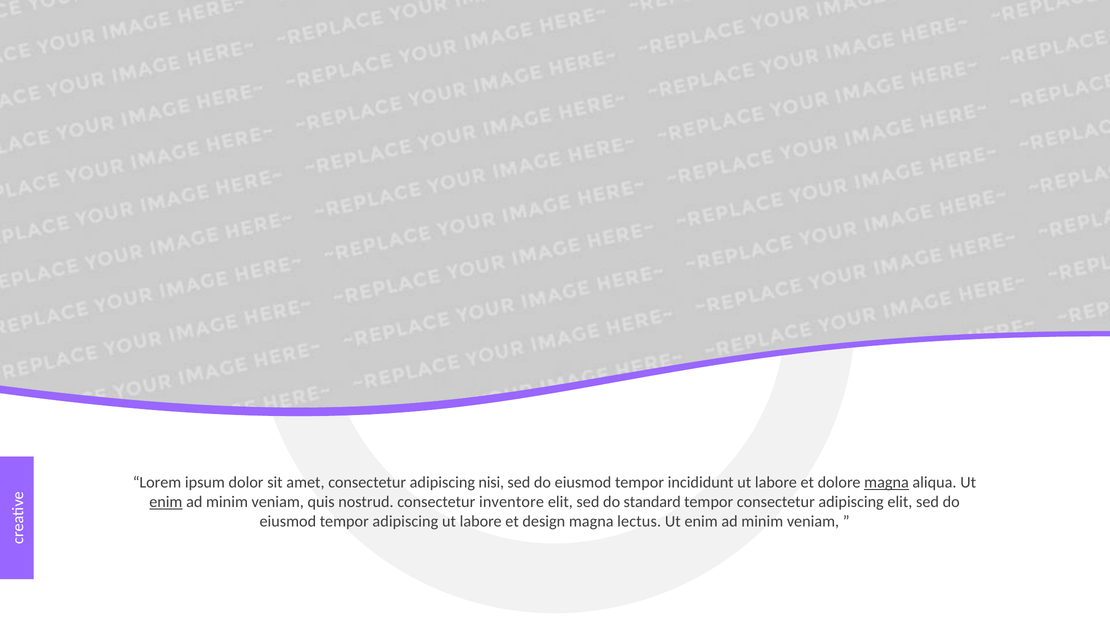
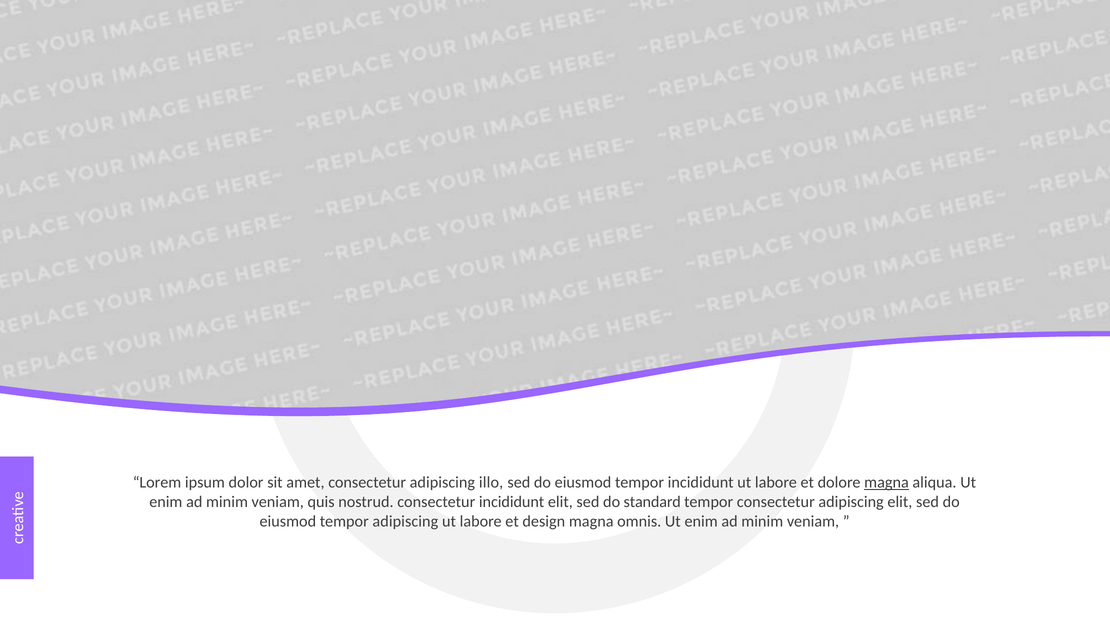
nisi: nisi -> illo (491, 482)
enim underline: present -> none (166, 502)
consectetur inventore: inventore -> incididunt (512, 502)
lectus: lectus -> omnis (639, 521)
